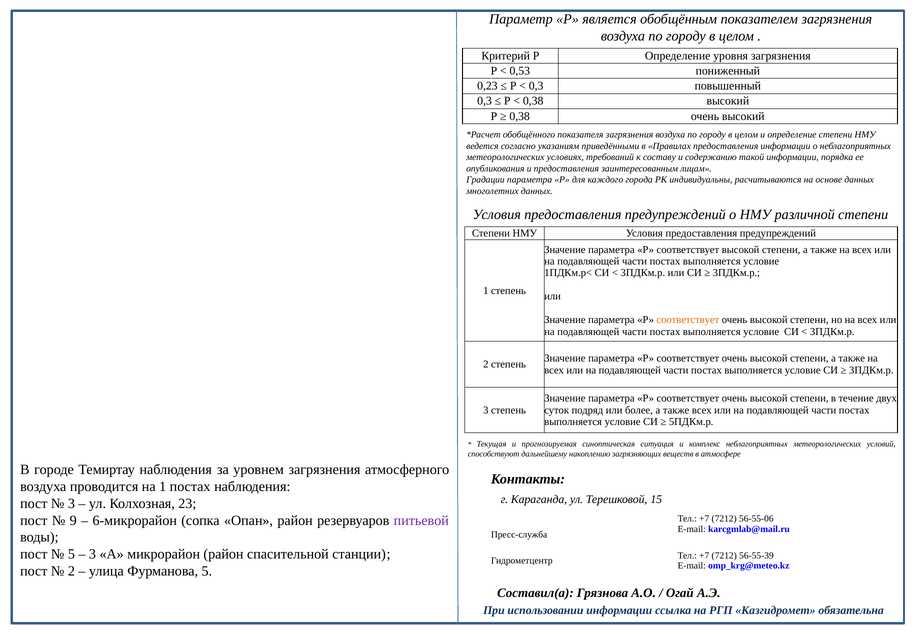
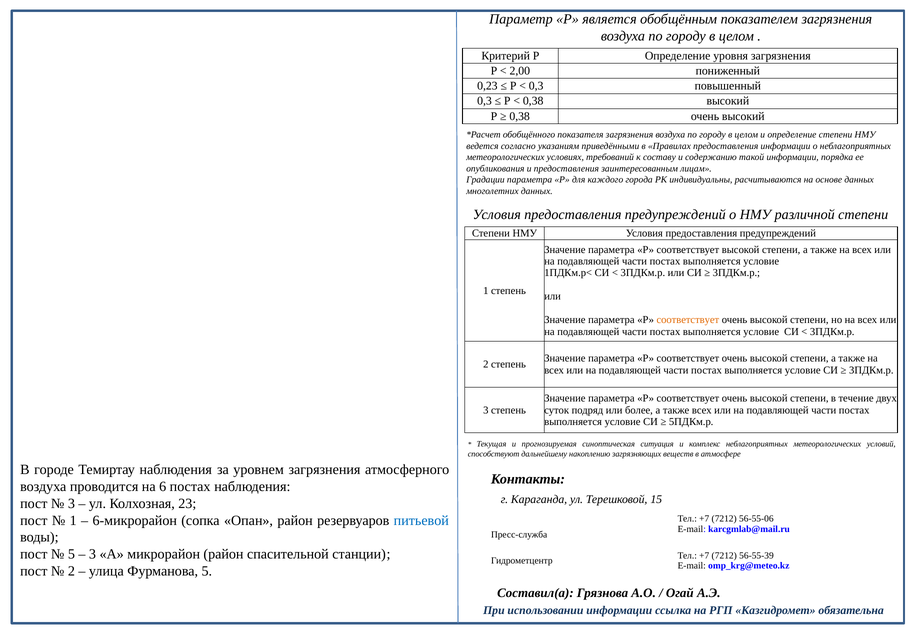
0,53: 0,53 -> 2,00 (520, 71)
на 1: 1 -> 6 (163, 487)
9: 9 -> 1 (73, 521)
питьевой colour: purple -> blue (421, 521)
